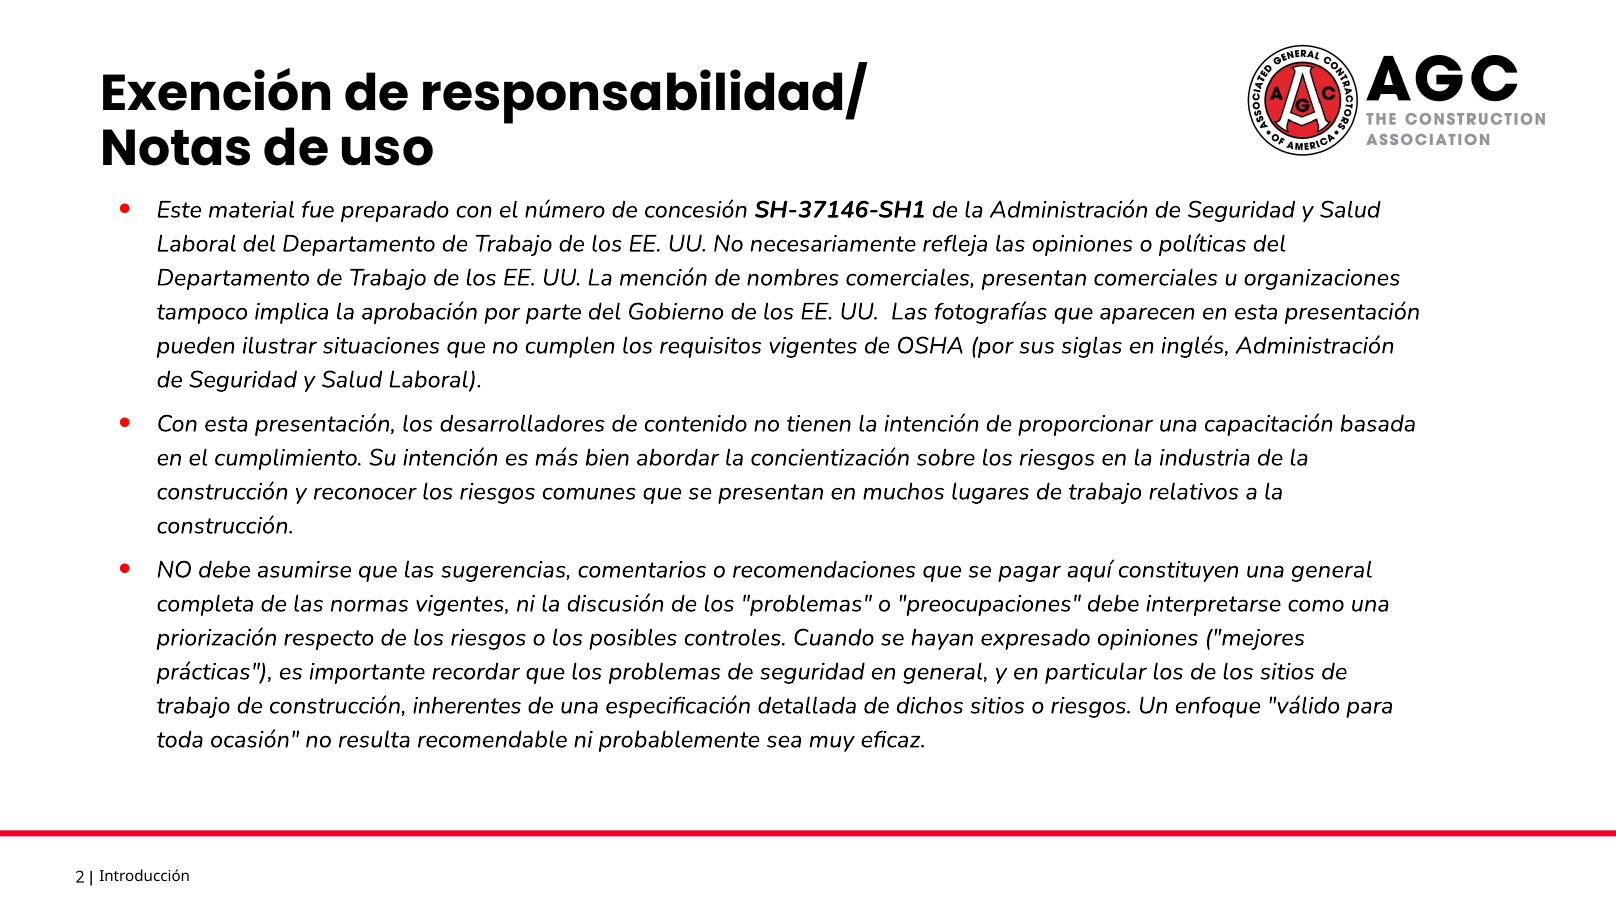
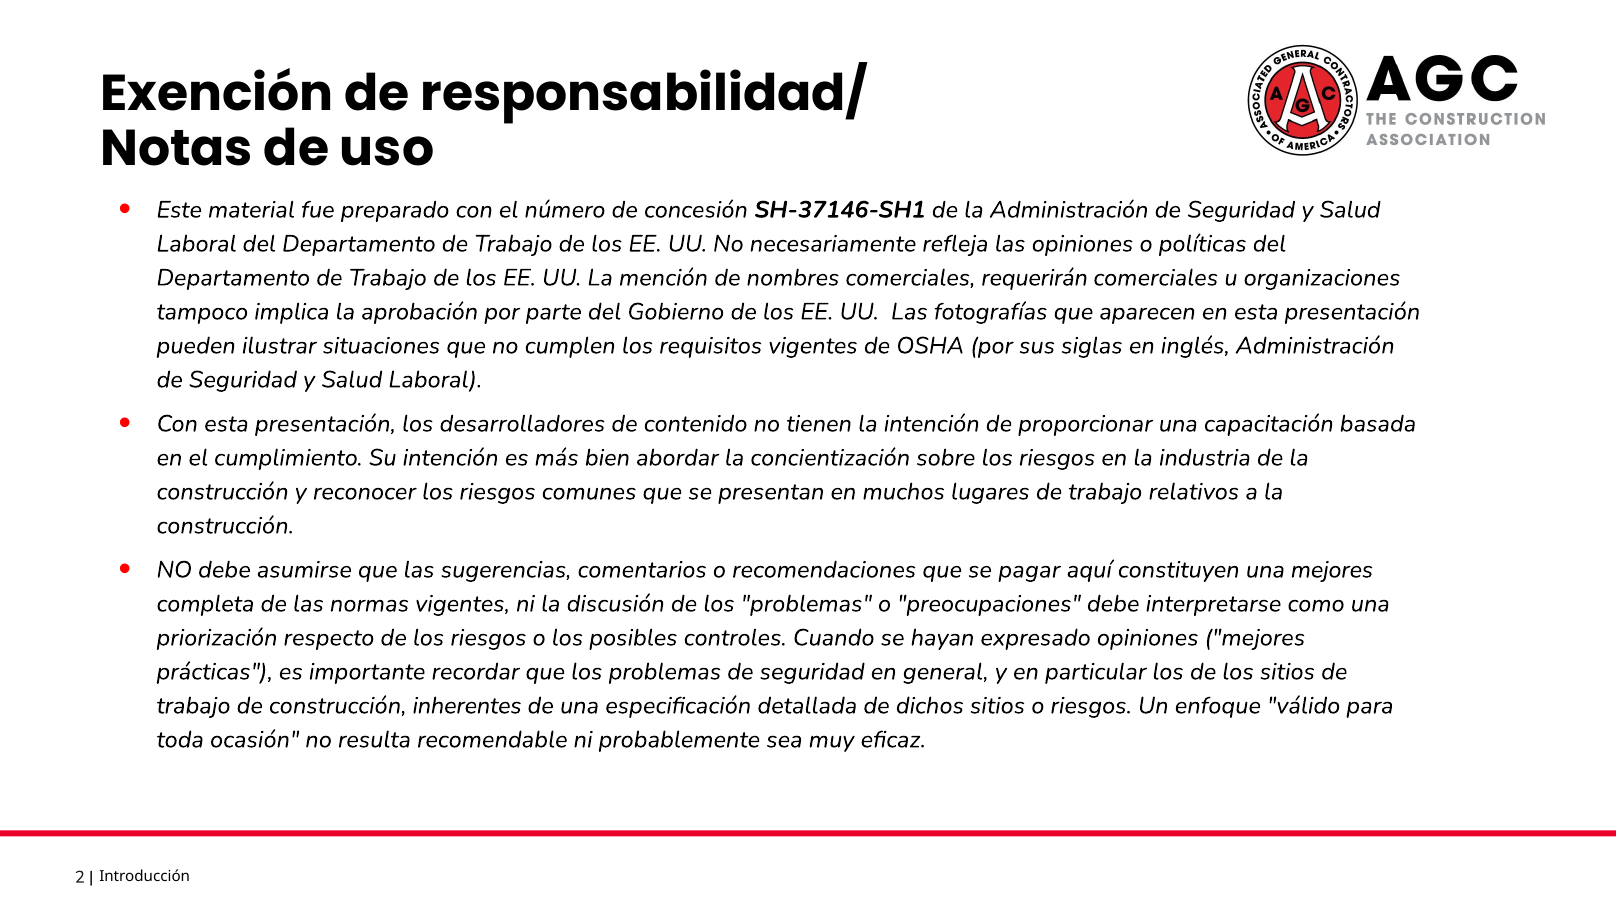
comerciales presentan: presentan -> requerirán (1035, 278)
una general: general -> mejores (1332, 570)
